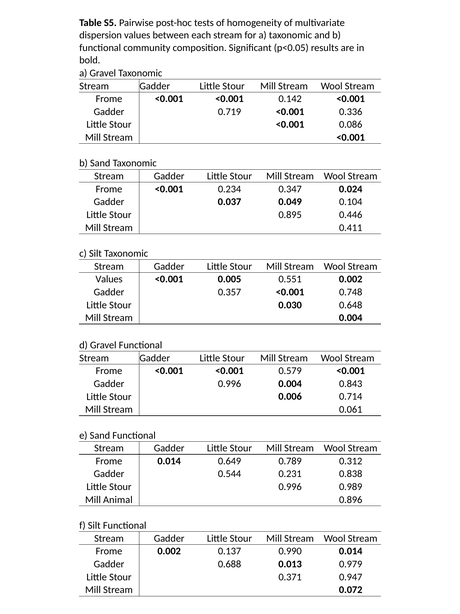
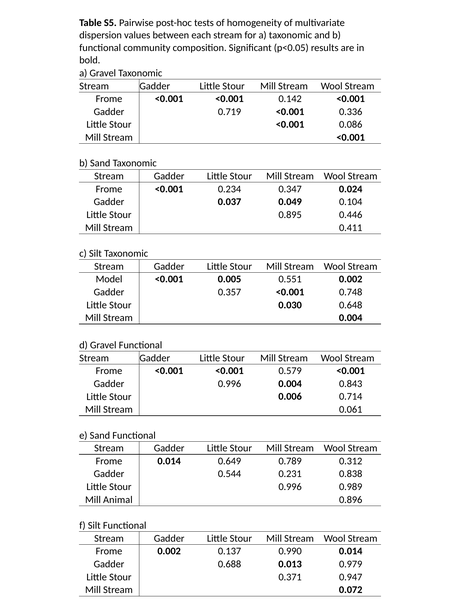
Values: Values -> Model (109, 279)
